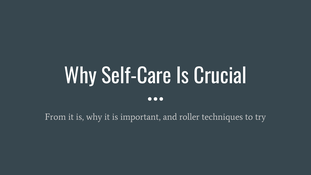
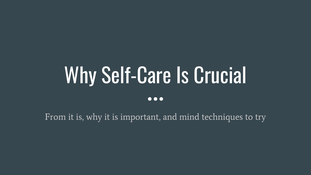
roller: roller -> mind (189, 117)
